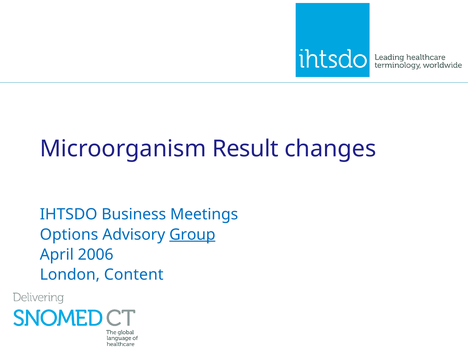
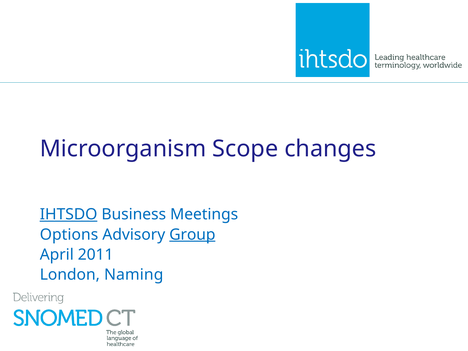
Result: Result -> Scope (245, 149)
IHTSDO underline: none -> present (69, 215)
2006: 2006 -> 2011 (96, 255)
Content: Content -> Naming (134, 275)
